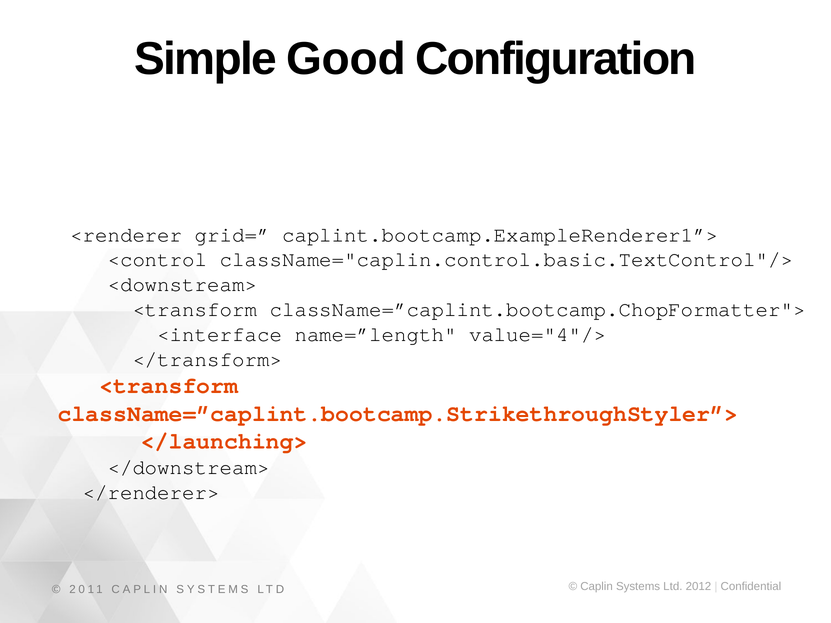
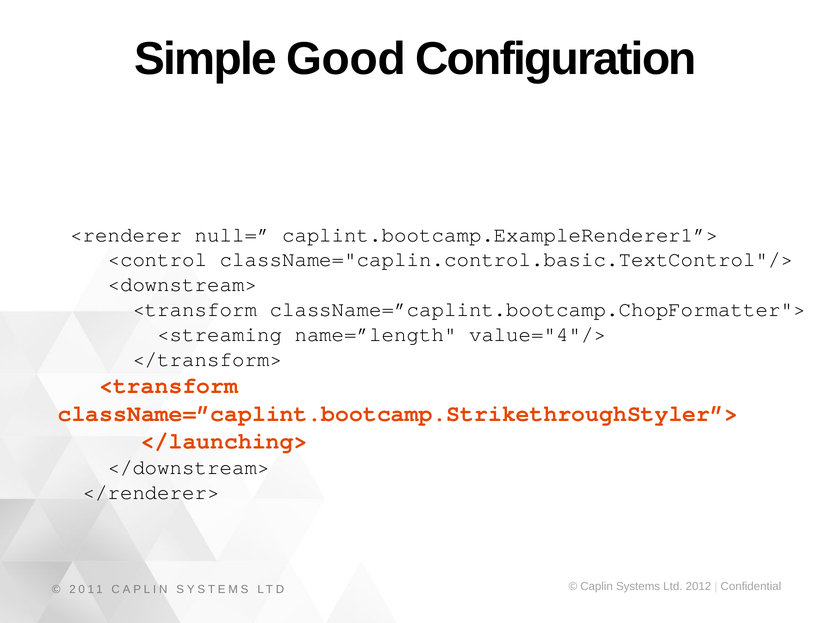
grid=: grid= -> null= (232, 235)
<interface: <interface -> <streaming (220, 335)
